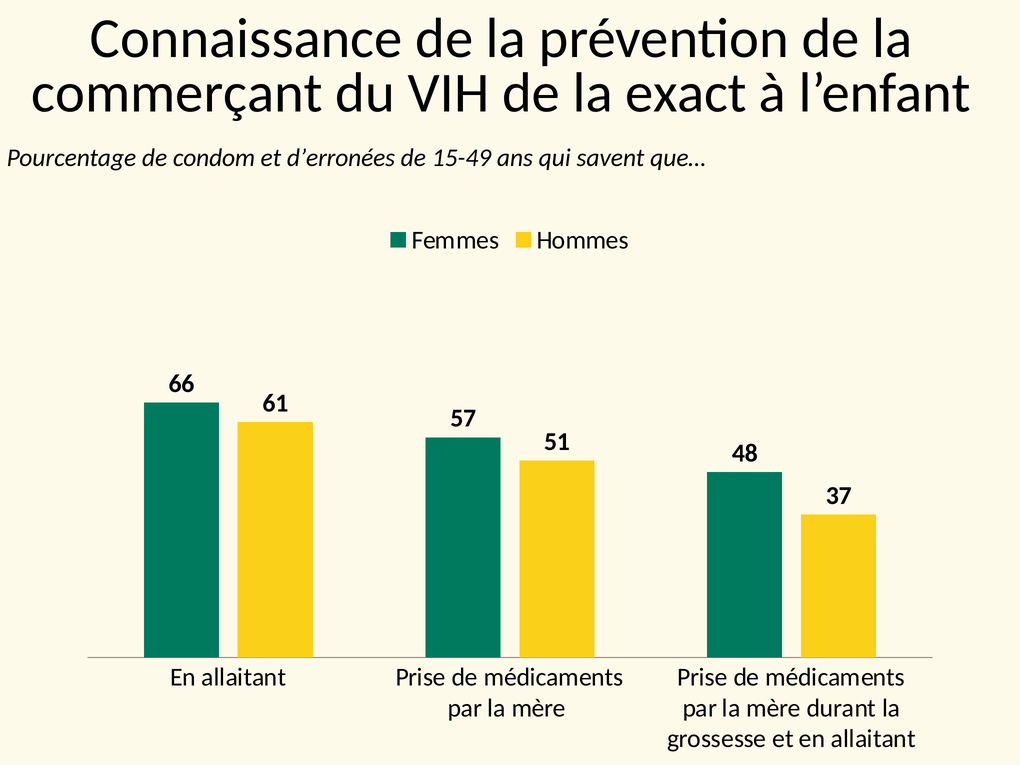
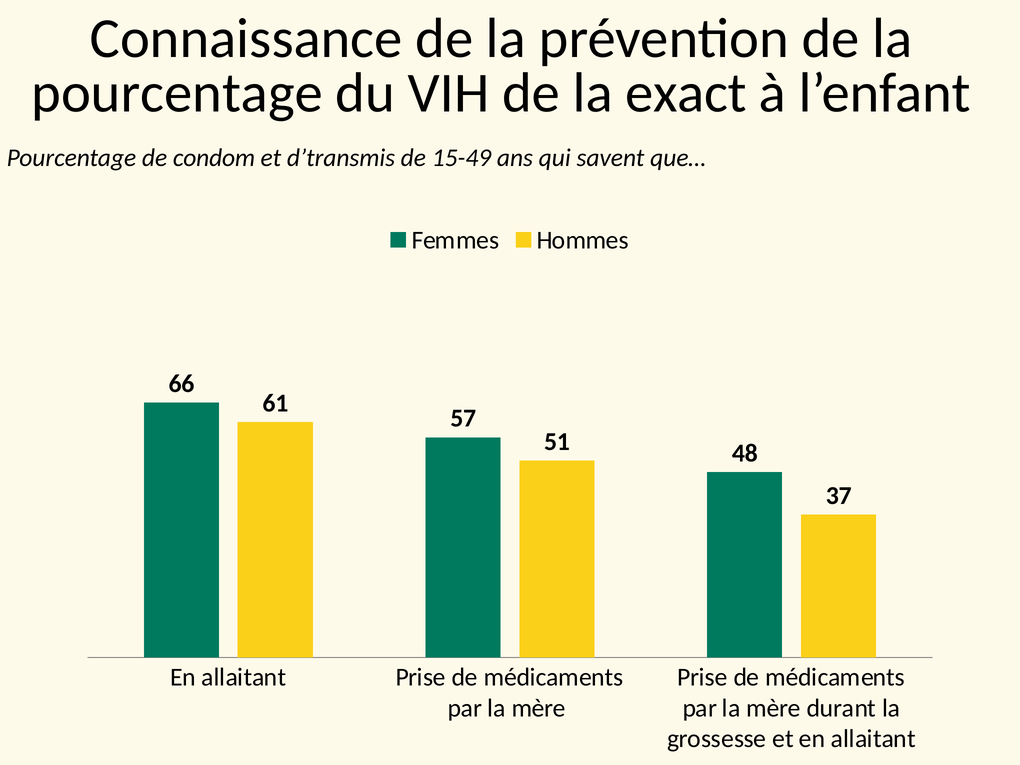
commerçant: commerçant -> pourcentage (177, 93)
d’erronées: d’erronées -> d’transmis (341, 158)
